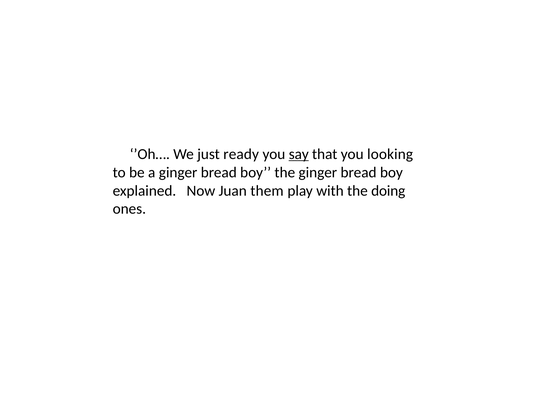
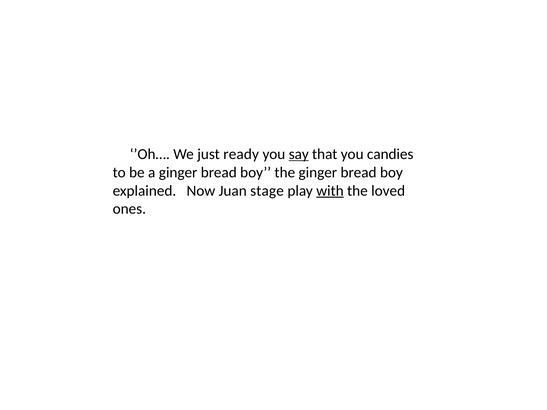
looking: looking -> candies (390, 154)
them: them -> stage (267, 191)
with underline: none -> present (330, 191)
doing: doing -> loved (388, 191)
